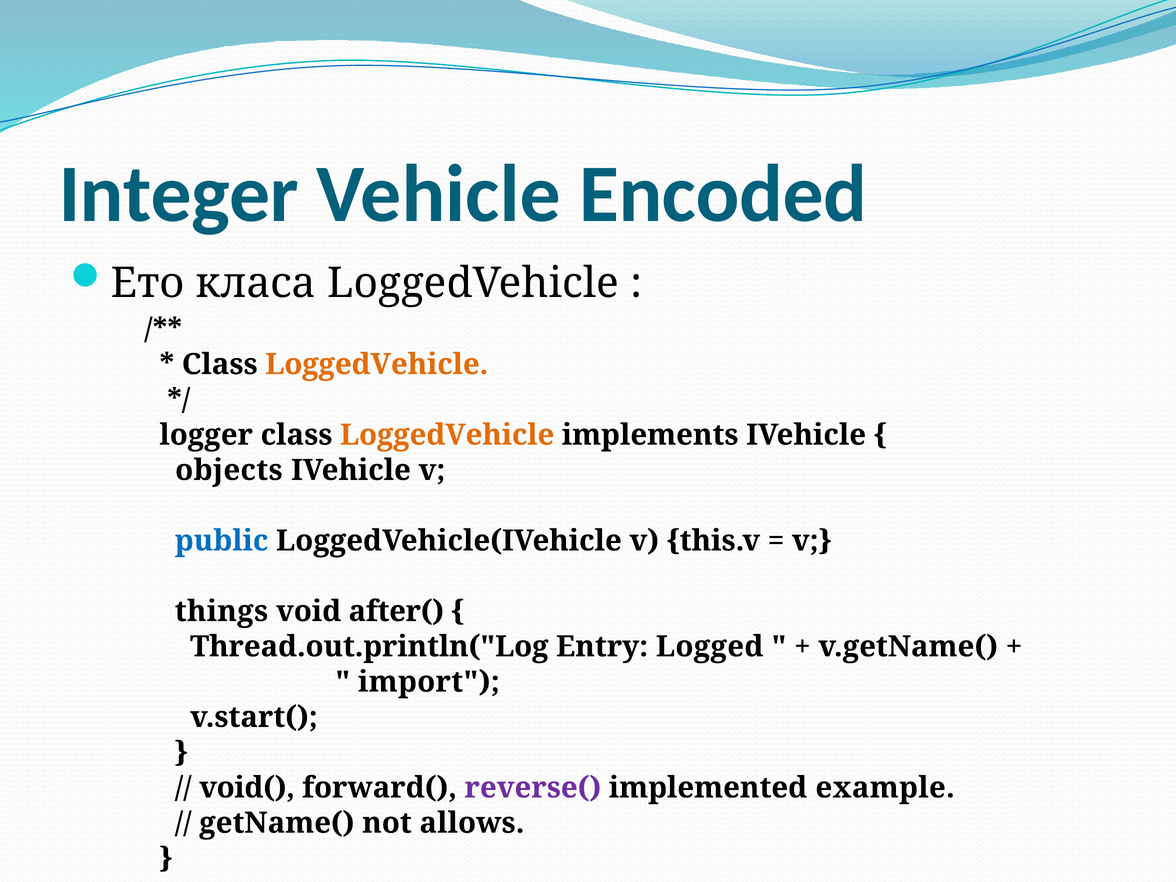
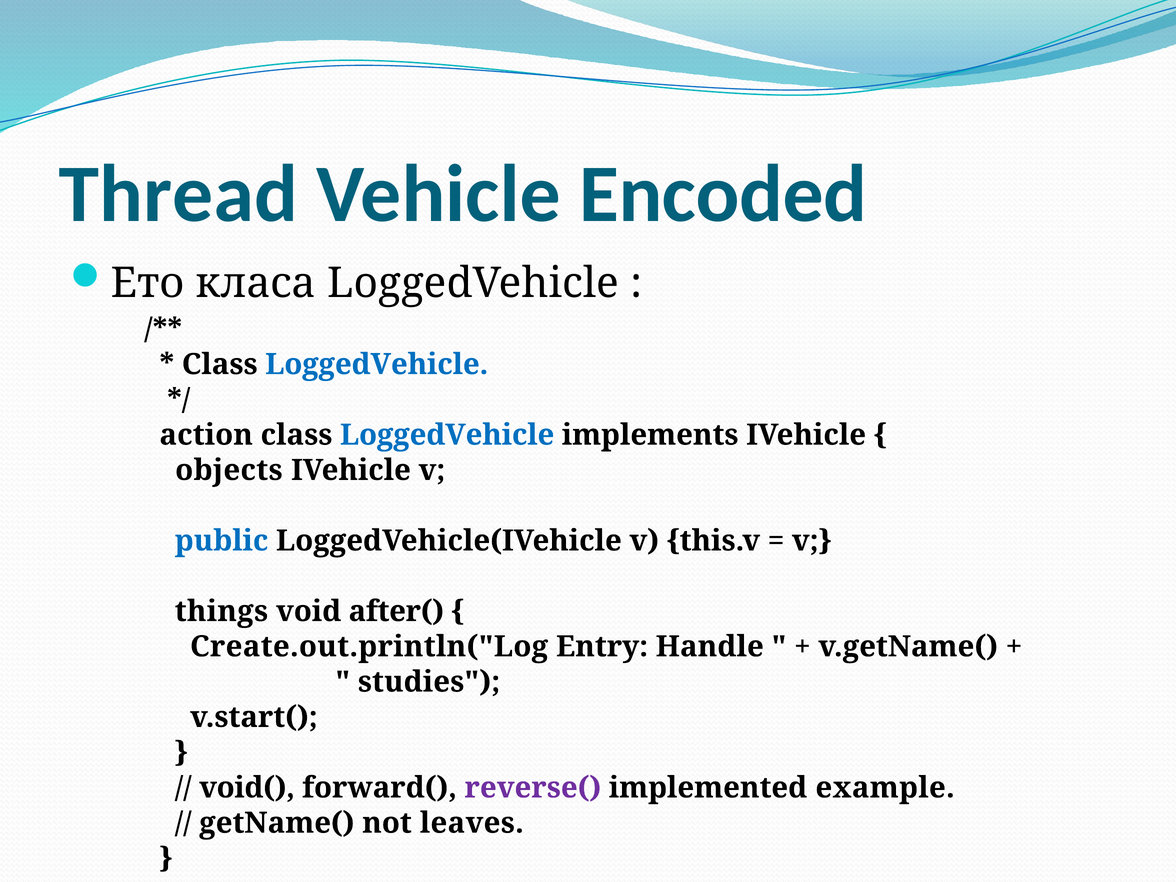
Integer: Integer -> Thread (178, 194)
LoggedVehicle colour: orange -> blue (377, 364)
logger: logger -> action (206, 435)
LoggedVehicle colour: orange -> blue (447, 435)
Thread.out.println("Log: Thread.out.println("Log -> Create.out.println("Log (369, 647)
Logged: Logged -> Handle (710, 647)
import: import -> studies (429, 682)
allows: allows -> leaves (472, 823)
